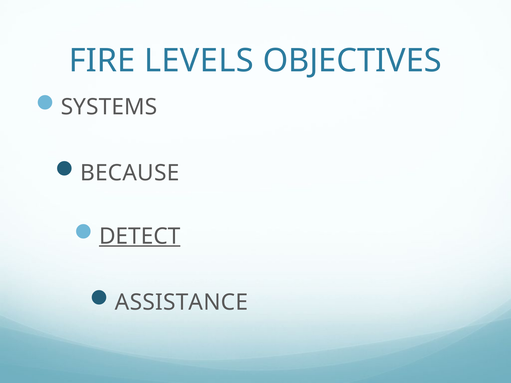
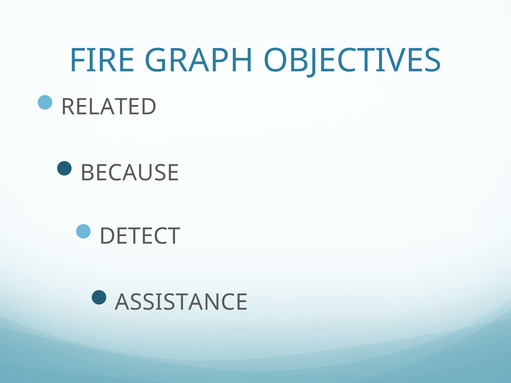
LEVELS: LEVELS -> GRAPH (199, 61)
SYSTEMS: SYSTEMS -> RELATED (109, 107)
DETECT underline: present -> none (140, 236)
